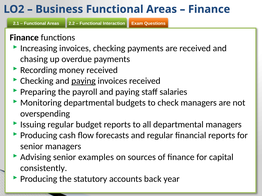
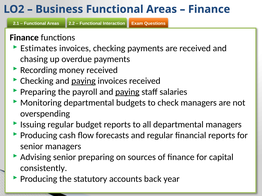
Increasing: Increasing -> Estimates (39, 48)
paying underline: none -> present (127, 92)
senior examples: examples -> preparing (96, 158)
